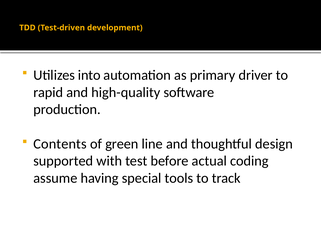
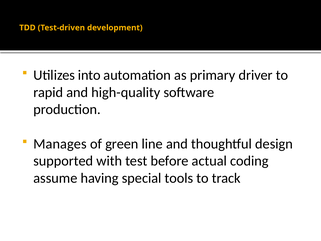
Contents: Contents -> Manages (60, 144)
